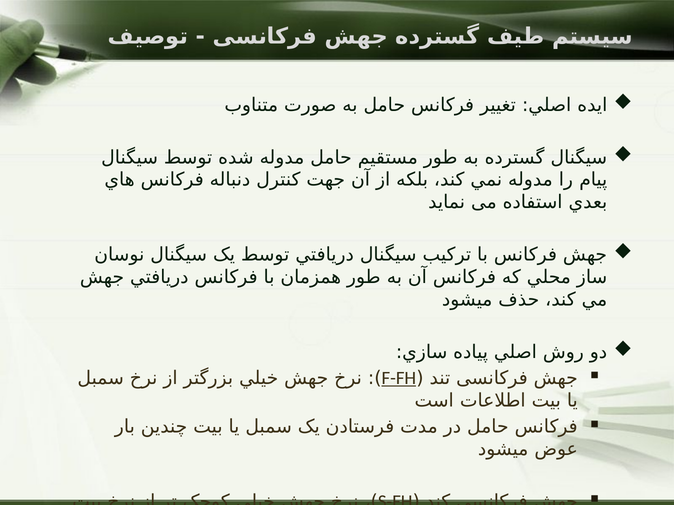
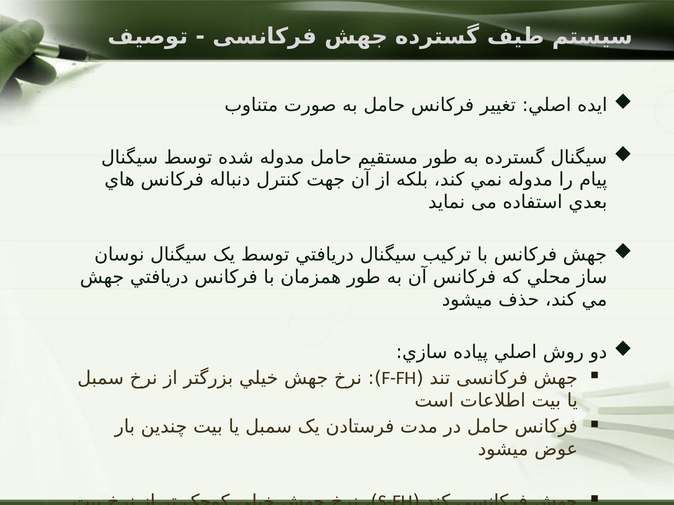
F-FH underline: present -> none (399, 379)
